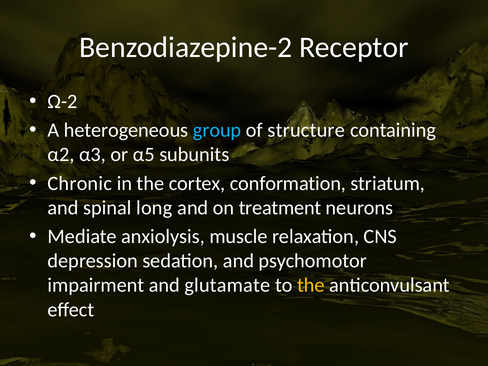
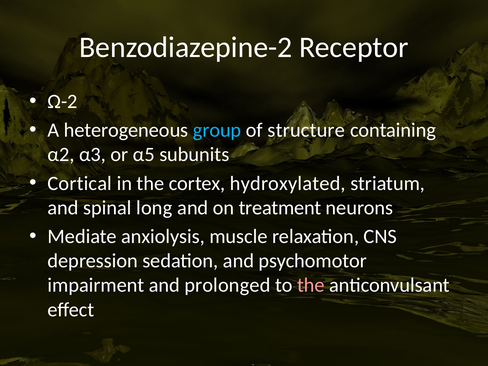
Chronic: Chronic -> Cortical (80, 183)
conformation: conformation -> hydroxylated (288, 183)
glutamate: glutamate -> prolonged (227, 285)
the colour: yellow -> pink (311, 285)
